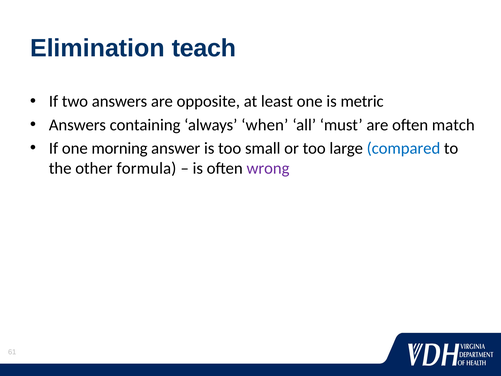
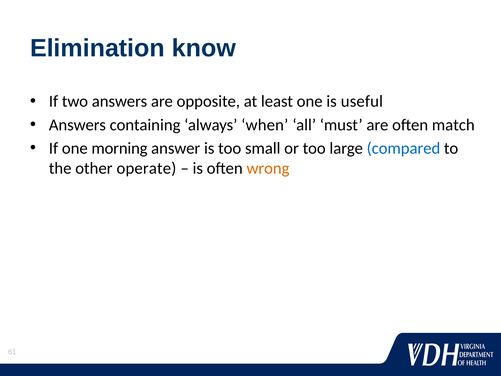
teach: teach -> know (204, 48)
metric: metric -> useful (362, 101)
formula: formula -> operate (146, 168)
wrong colour: purple -> orange (268, 168)
